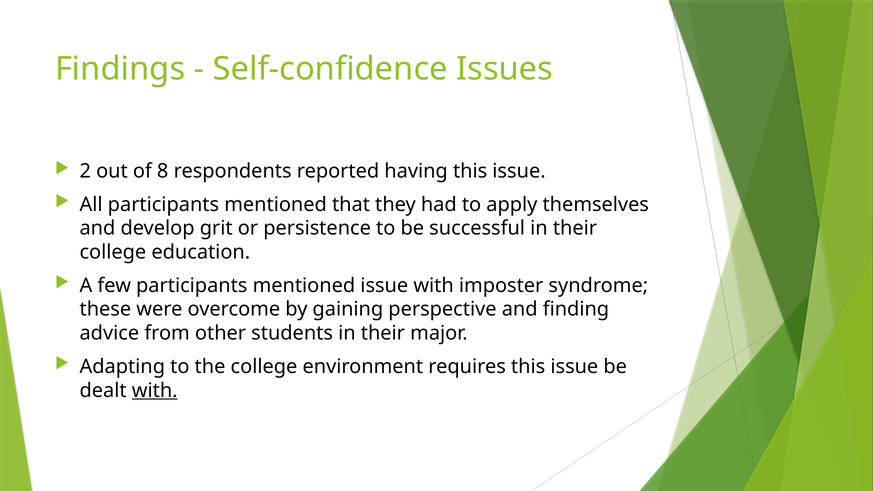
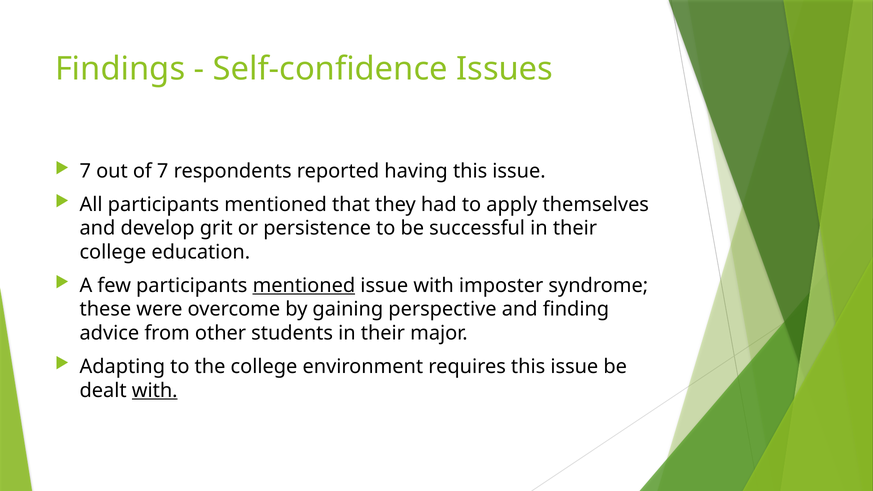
2: 2 -> 7 (85, 171)
of 8: 8 -> 7 (163, 171)
mentioned underline: none -> present (304, 285)
